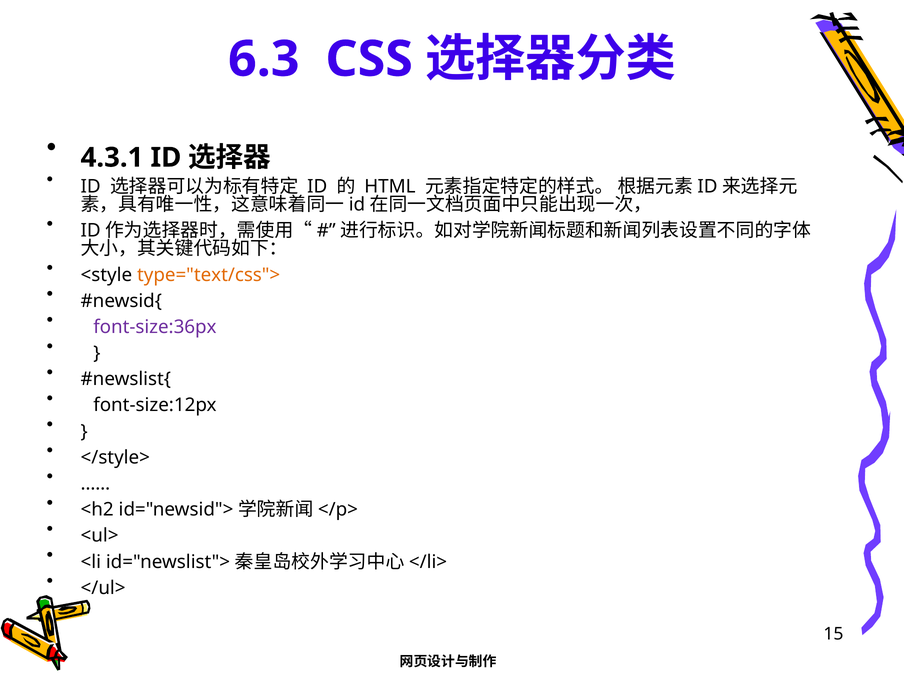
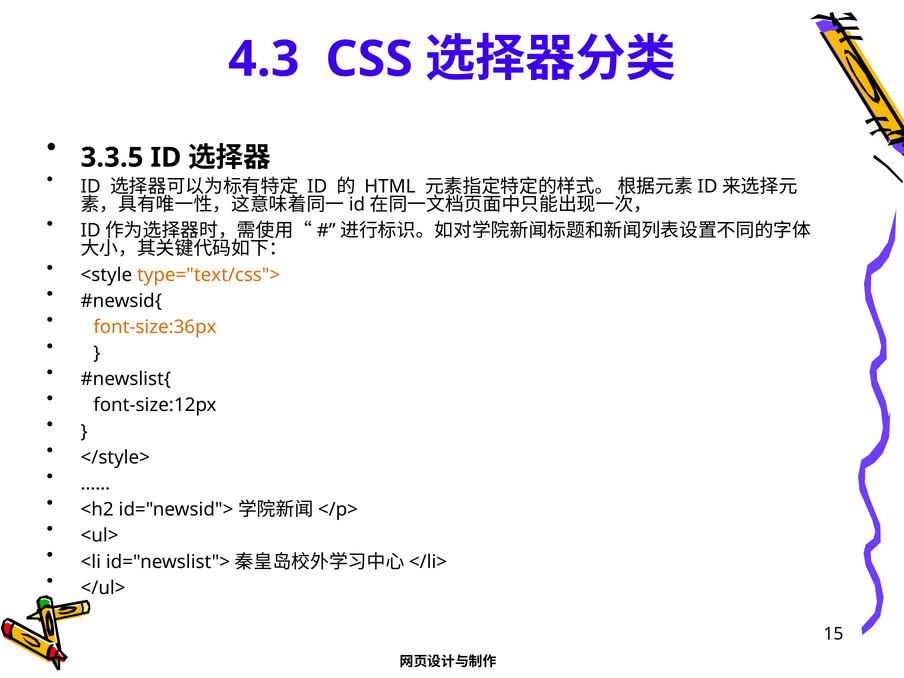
6.3: 6.3 -> 4.3 (264, 59)
4.3.1: 4.3.1 -> 3.3.5 (112, 158)
font-size:36px colour: purple -> orange (155, 327)
